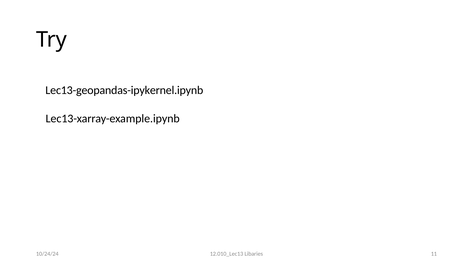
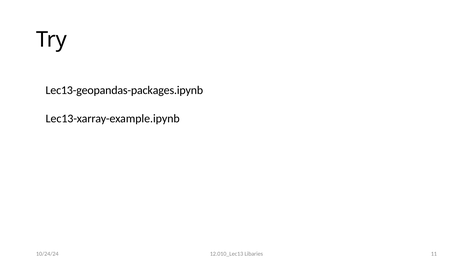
Lec13-geopandas-ipykernel.ipynb: Lec13-geopandas-ipykernel.ipynb -> Lec13-geopandas-packages.ipynb (124, 90)
